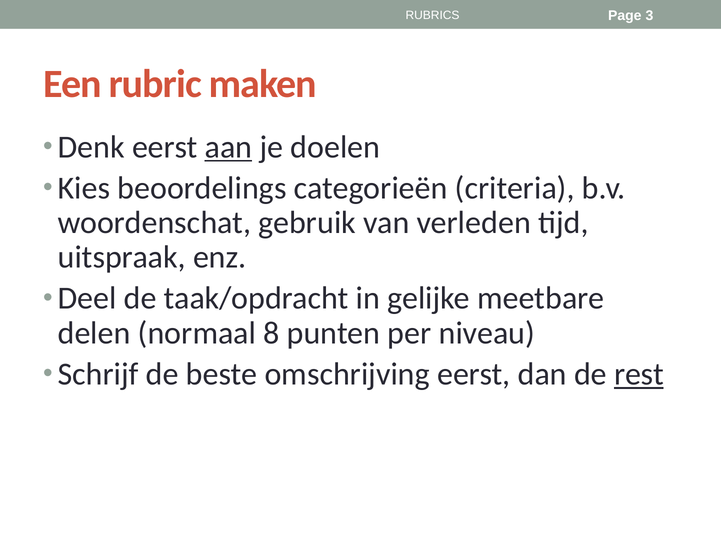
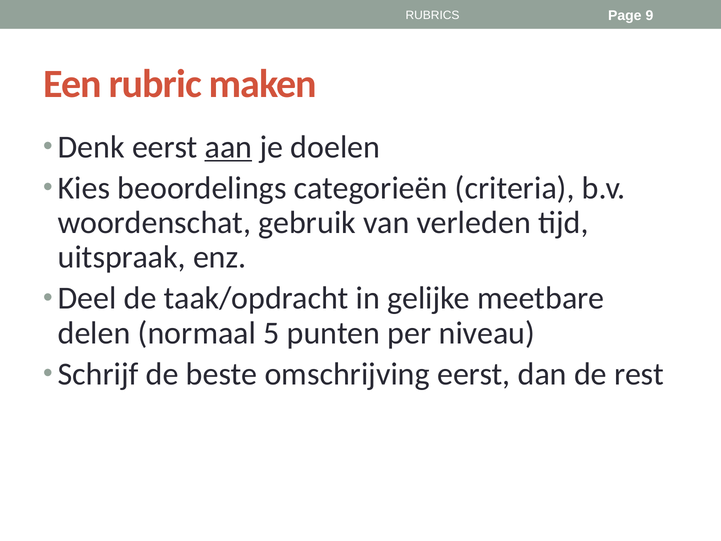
3: 3 -> 9 (649, 15)
8: 8 -> 5 (271, 333)
rest underline: present -> none (639, 374)
